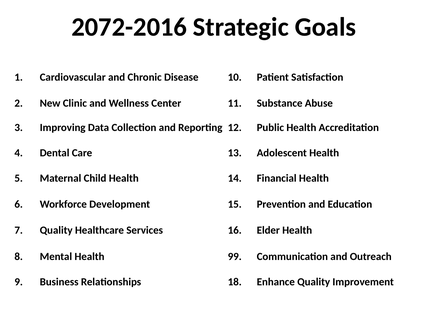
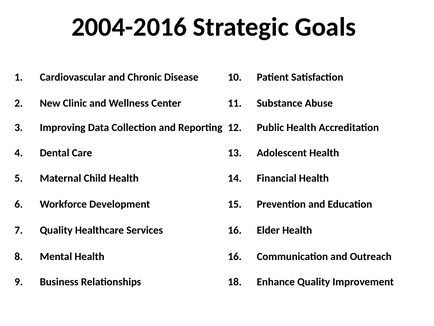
2072-2016: 2072-2016 -> 2004-2016 (129, 27)
Health 99: 99 -> 16 (235, 256)
